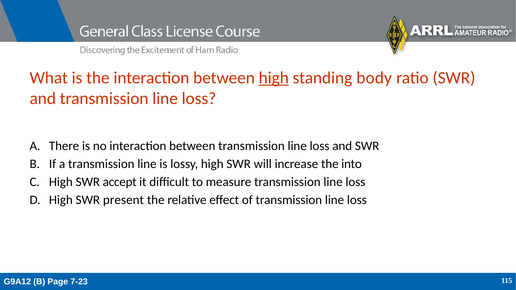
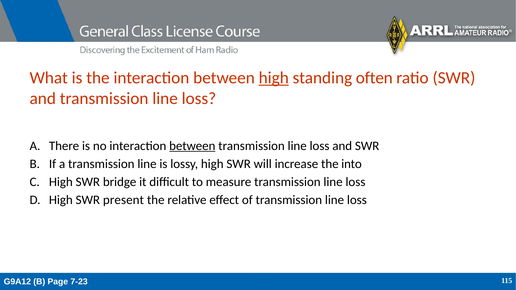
body: body -> often (374, 78)
between underline: none -> present (192, 146)
accept: accept -> bridge (120, 182)
